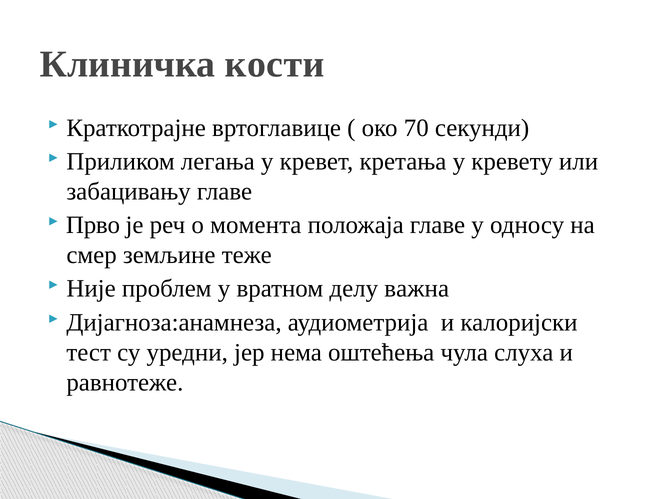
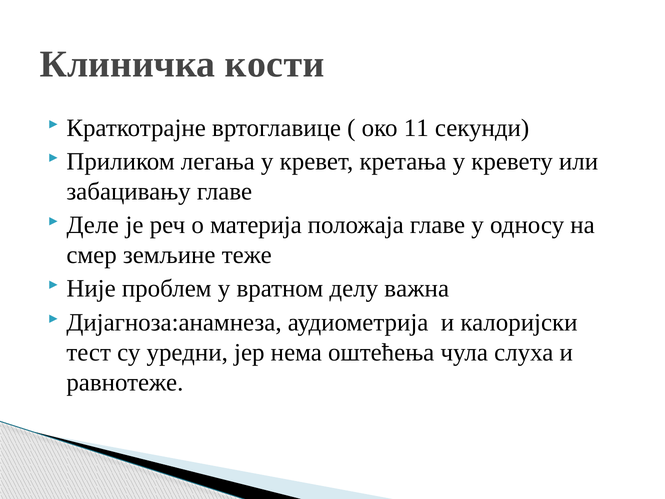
70: 70 -> 11 (416, 128)
Прво: Прво -> Деле (93, 225)
момента: момента -> материја (256, 225)
